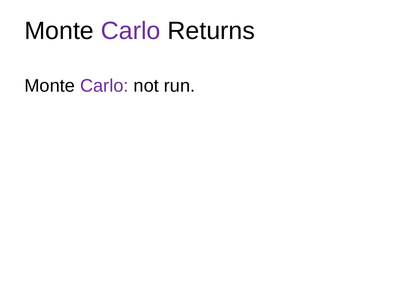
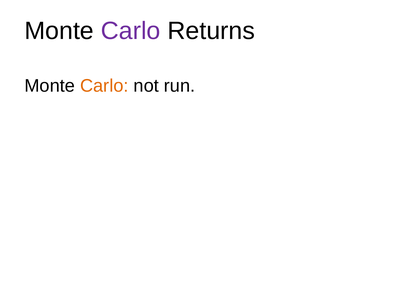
Carlo colour: purple -> orange (104, 86)
